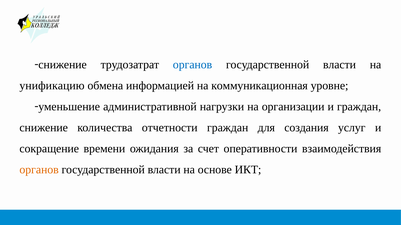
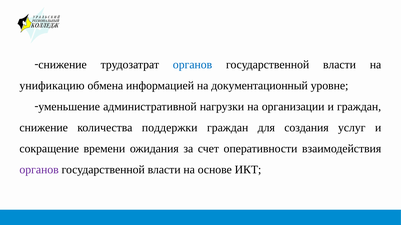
коммуникационная: коммуникационная -> документационный (260, 86)
отчетности: отчетности -> поддержки (170, 128)
органов colour: orange -> purple (39, 170)
